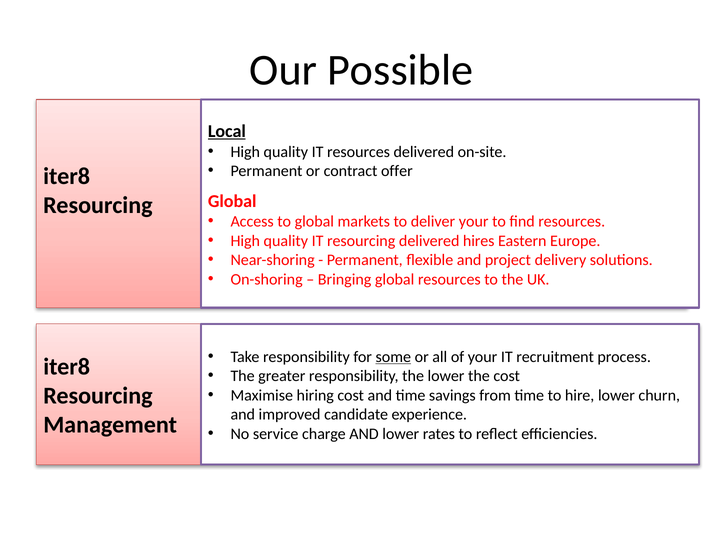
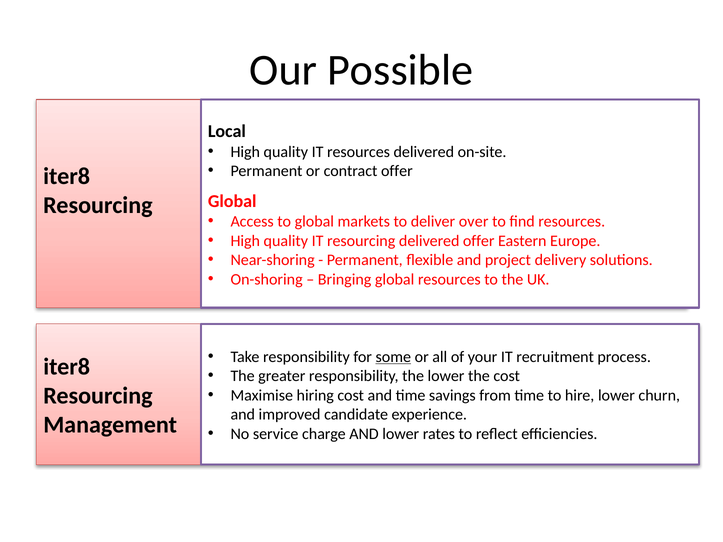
Local underline: present -> none (227, 131)
deliver your: your -> over (474, 222)
delivered hires: hires -> offer (479, 241)
